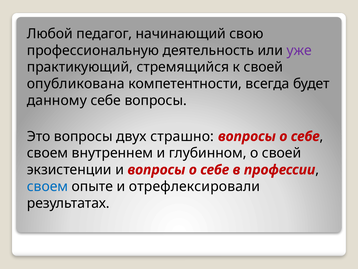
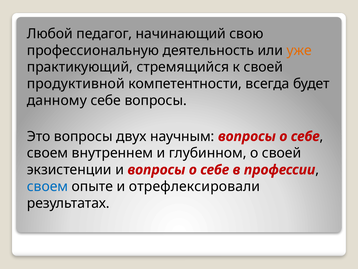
уже colour: purple -> orange (299, 50)
опубликована: опубликована -> продуктивной (76, 84)
страшно: страшно -> научным (182, 136)
